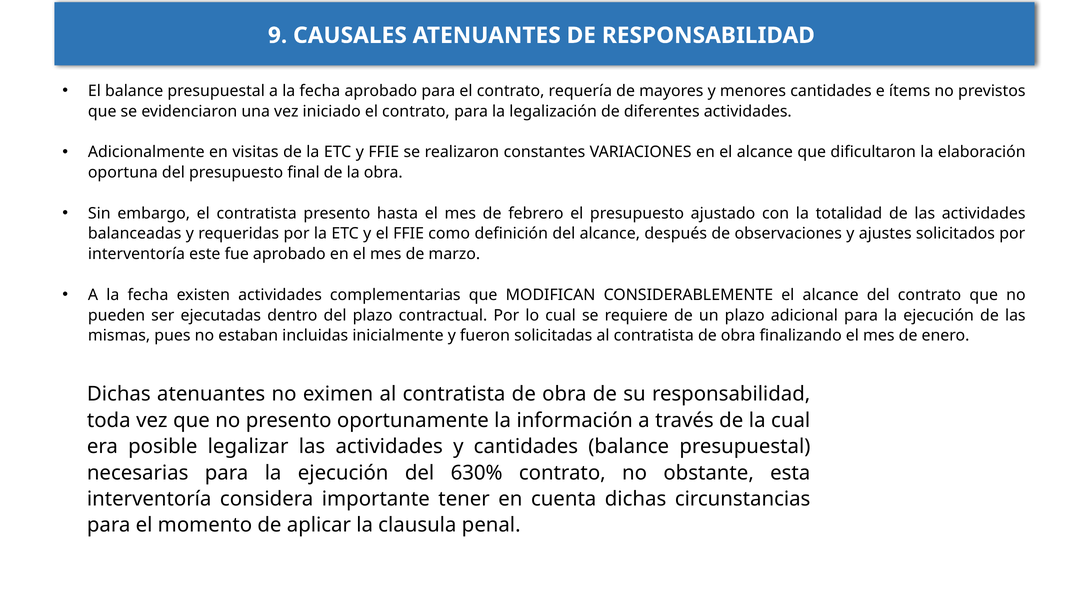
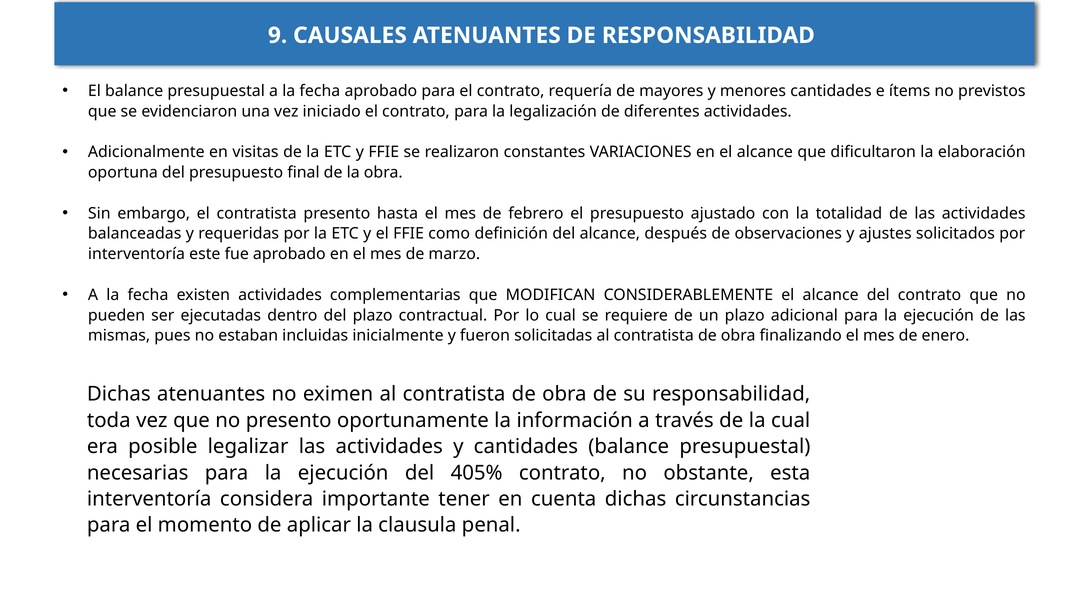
630%: 630% -> 405% (477, 472)
